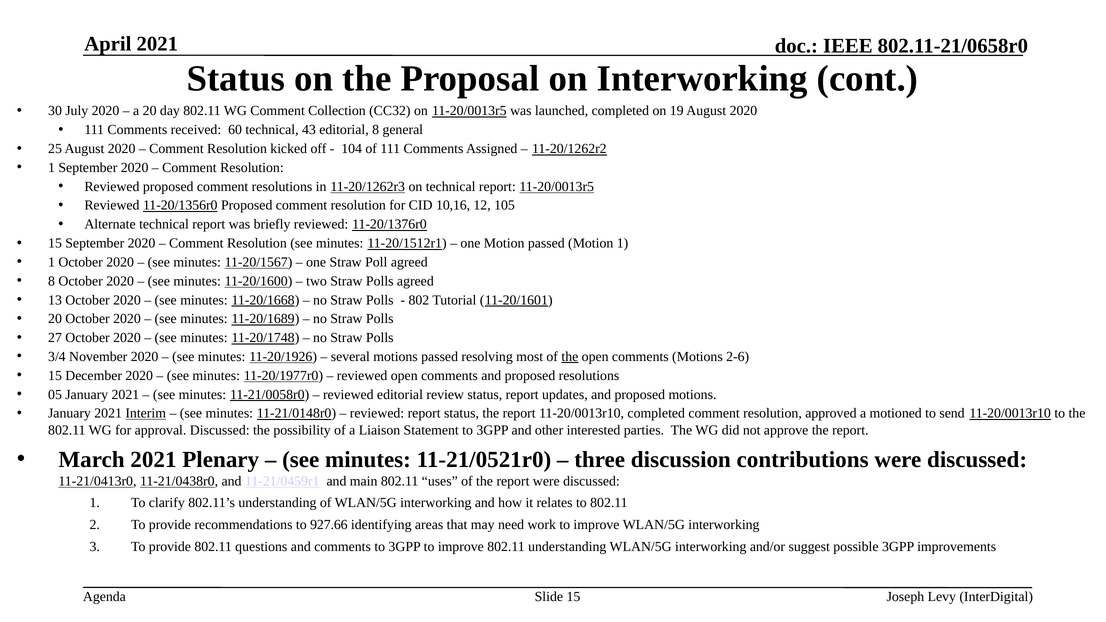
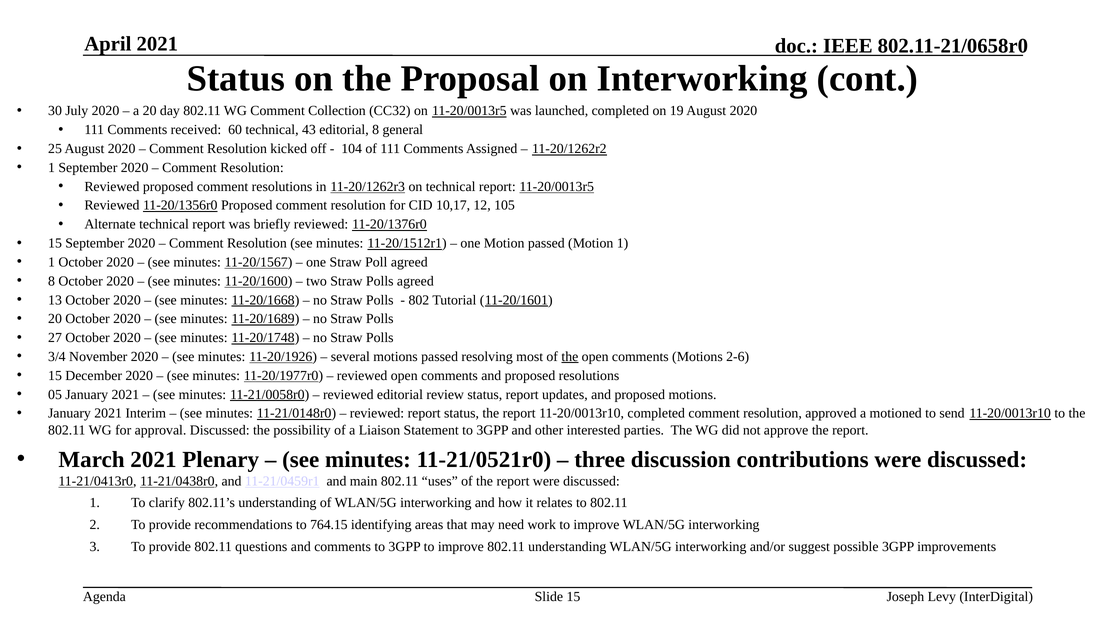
10,16: 10,16 -> 10,17 (453, 205)
Interim underline: present -> none (146, 413)
927.66: 927.66 -> 764.15 (329, 525)
